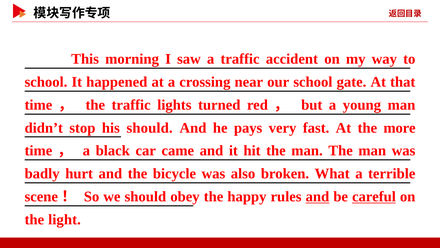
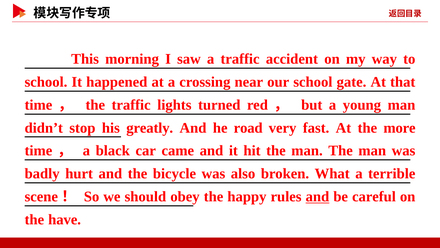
should: should -> greatly (150, 128)
pays: pays -> road (248, 128)
careful underline: present -> none (374, 196)
light: light -> have (65, 219)
